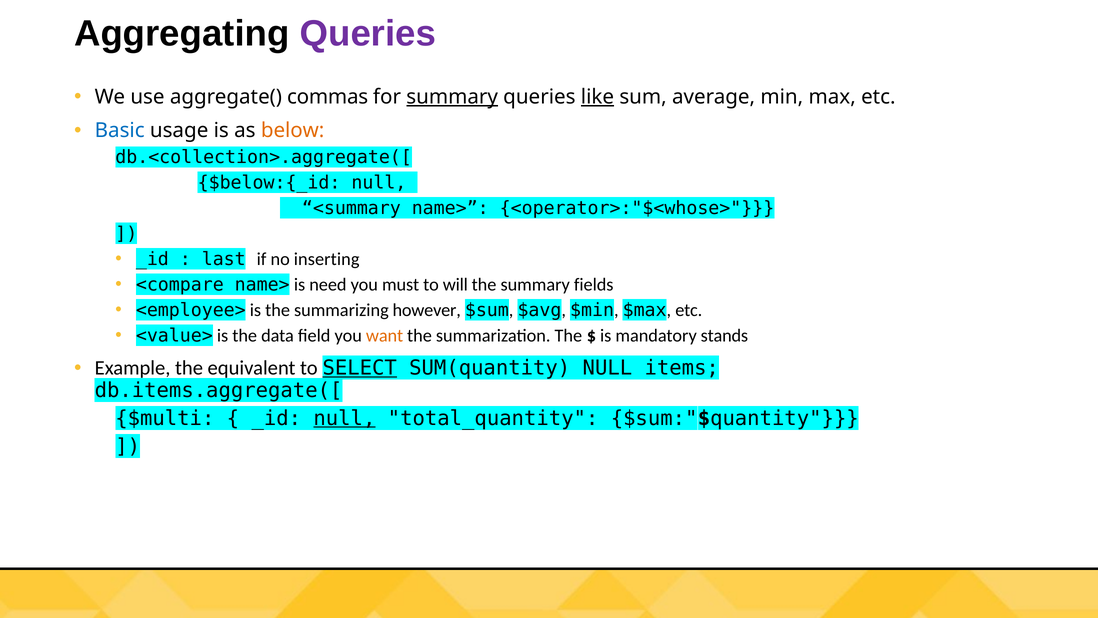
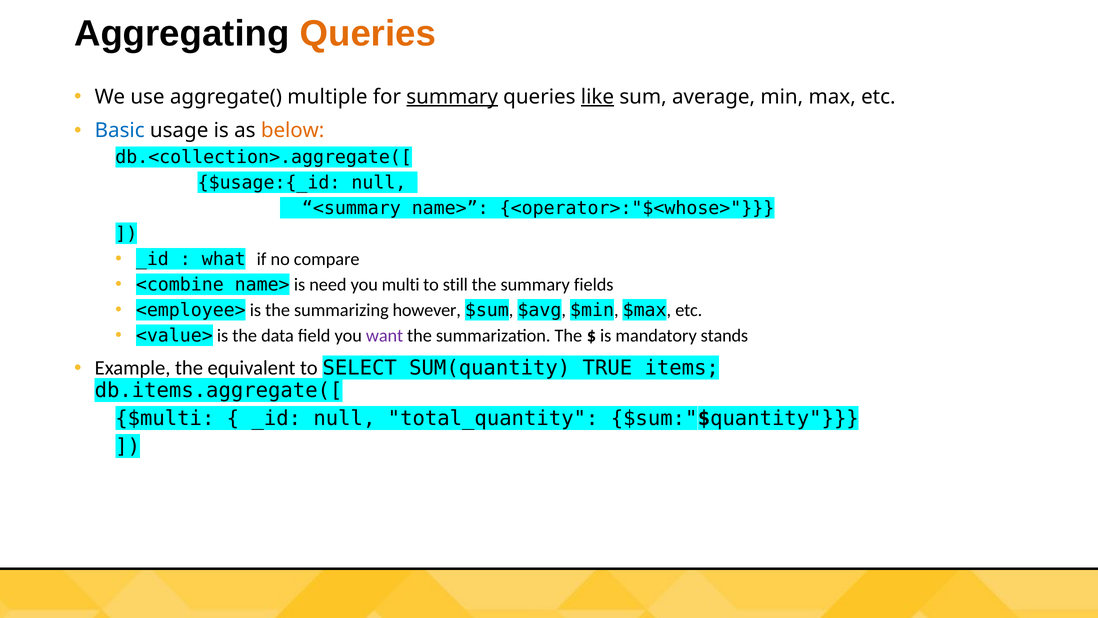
Queries colour: purple -> orange (368, 33)
commas: commas -> multiple (327, 97)
$below:{_id: $below:{_id -> $usage:{_id (269, 183)
last: last -> what (224, 259)
inserting: inserting -> compare (327, 259)
<compare: <compare -> <combine (180, 284)
must: must -> multi (401, 284)
will: will -> still (455, 284)
want colour: orange -> purple (385, 335)
SELECT underline: present -> none (360, 368)
SUM(quantity NULL: NULL -> TRUE (607, 368)
null underline: present -> none (344, 418)
